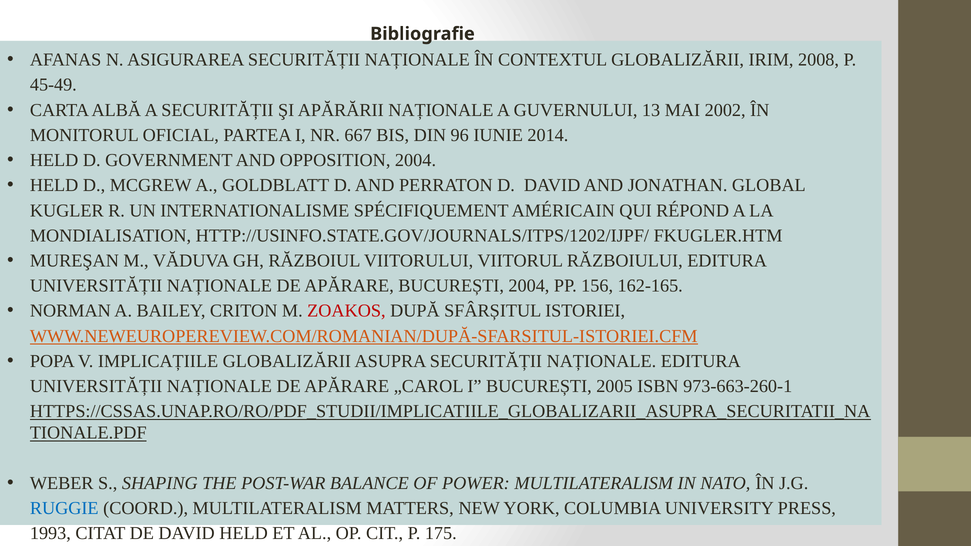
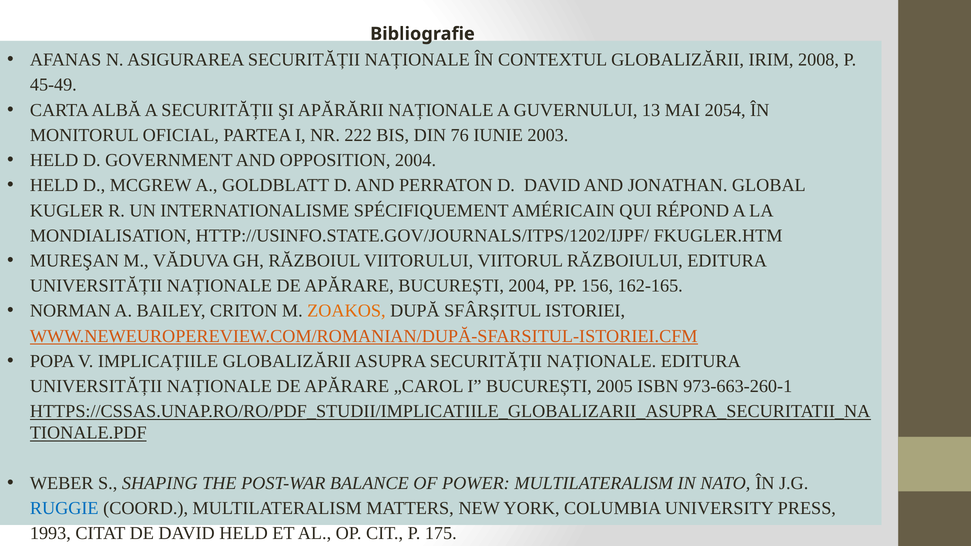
2002: 2002 -> 2054 (725, 110)
667: 667 -> 222 (358, 135)
96: 96 -> 76 (460, 135)
2014: 2014 -> 2003 (548, 135)
ZOAKOS colour: red -> orange (346, 311)
